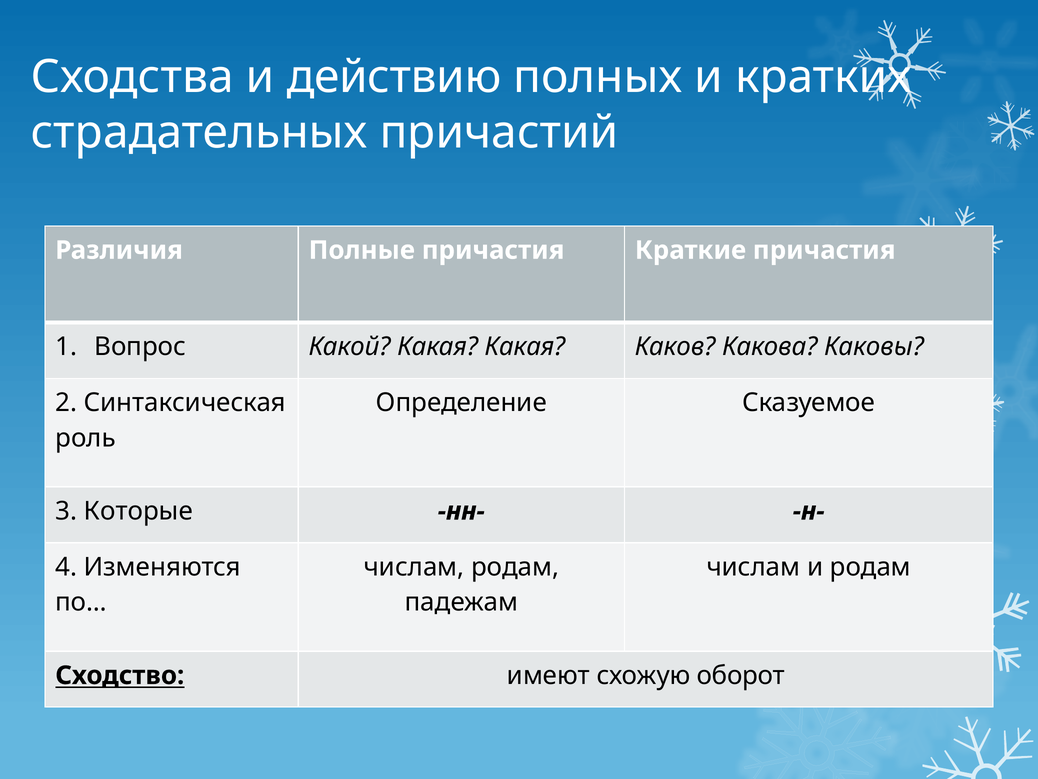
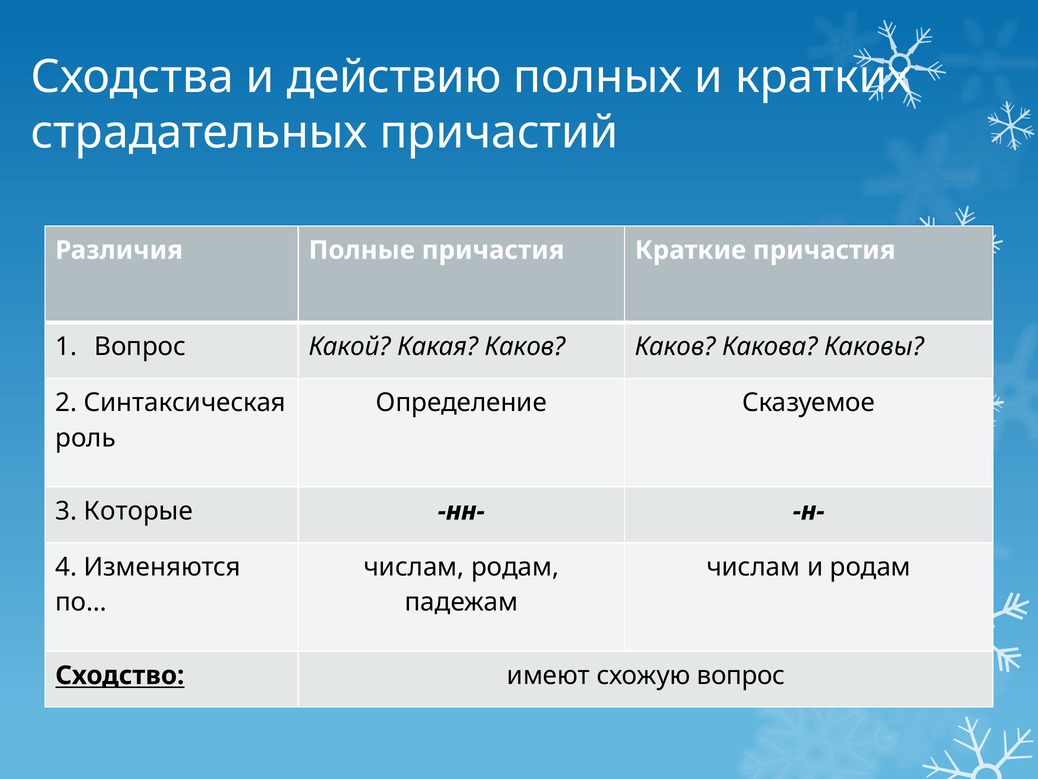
Какая Какая: Какая -> Каков (525, 347)
схожую оборот: оборот -> вопрос (741, 675)
